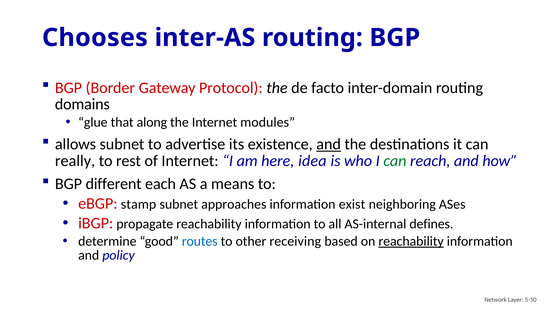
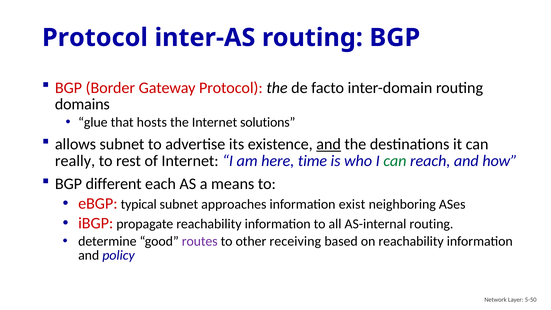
Chooses: Chooses -> Protocol (95, 38)
along: along -> hosts (152, 122)
modules: modules -> solutions (268, 122)
idea: idea -> time (312, 161)
stamp: stamp -> typical (139, 204)
AS-internal defines: defines -> routing (431, 224)
routes colour: blue -> purple (200, 241)
reachability underline: present -> none (411, 241)
